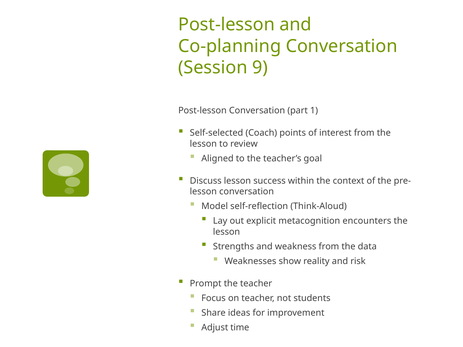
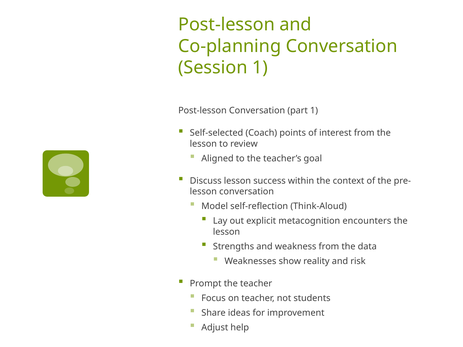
Session 9: 9 -> 1 (260, 68)
time: time -> help (240, 328)
